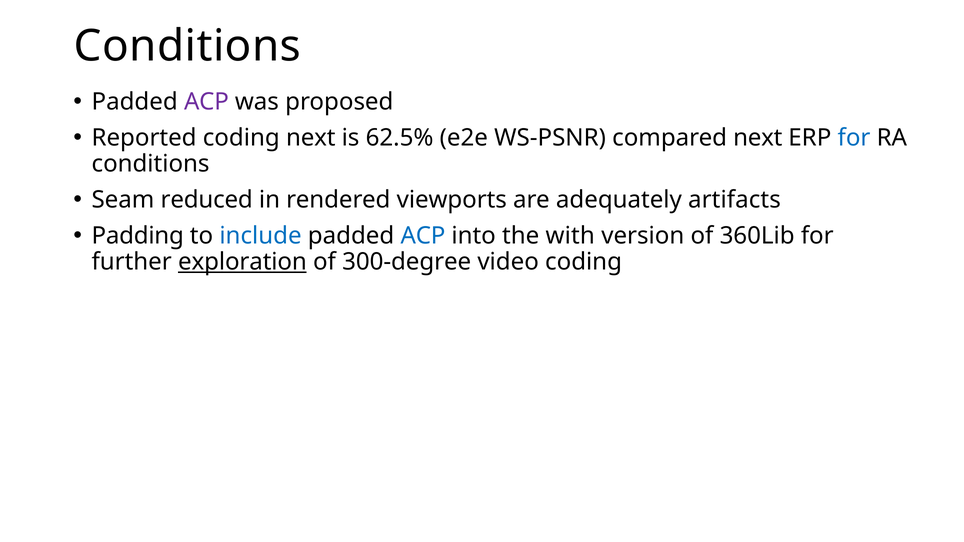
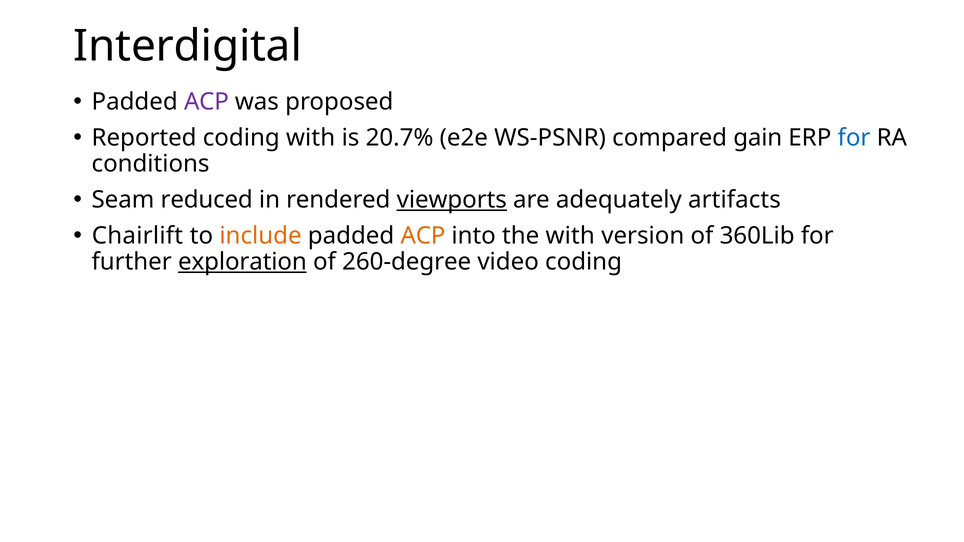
Conditions: Conditions -> Interdigital (188, 46)
coding next: next -> with (311, 138)
62.5%: 62.5% -> 20.7% (400, 138)
compared next: next -> gain (758, 138)
viewports underline: none -> present (452, 200)
Padding: Padding -> Chairlift (137, 236)
include colour: blue -> orange (261, 236)
ACP colour: blue -> orange (423, 236)
300-degree: 300-degree -> 260-degree (407, 262)
